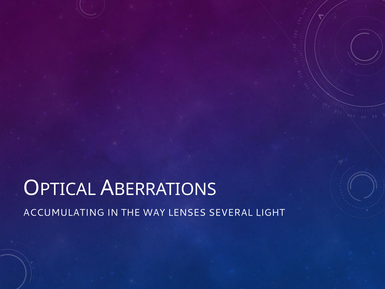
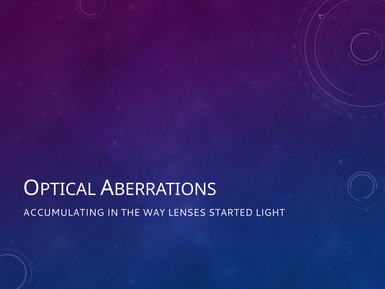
SEVERAL: SEVERAL -> STARTED (231, 212)
